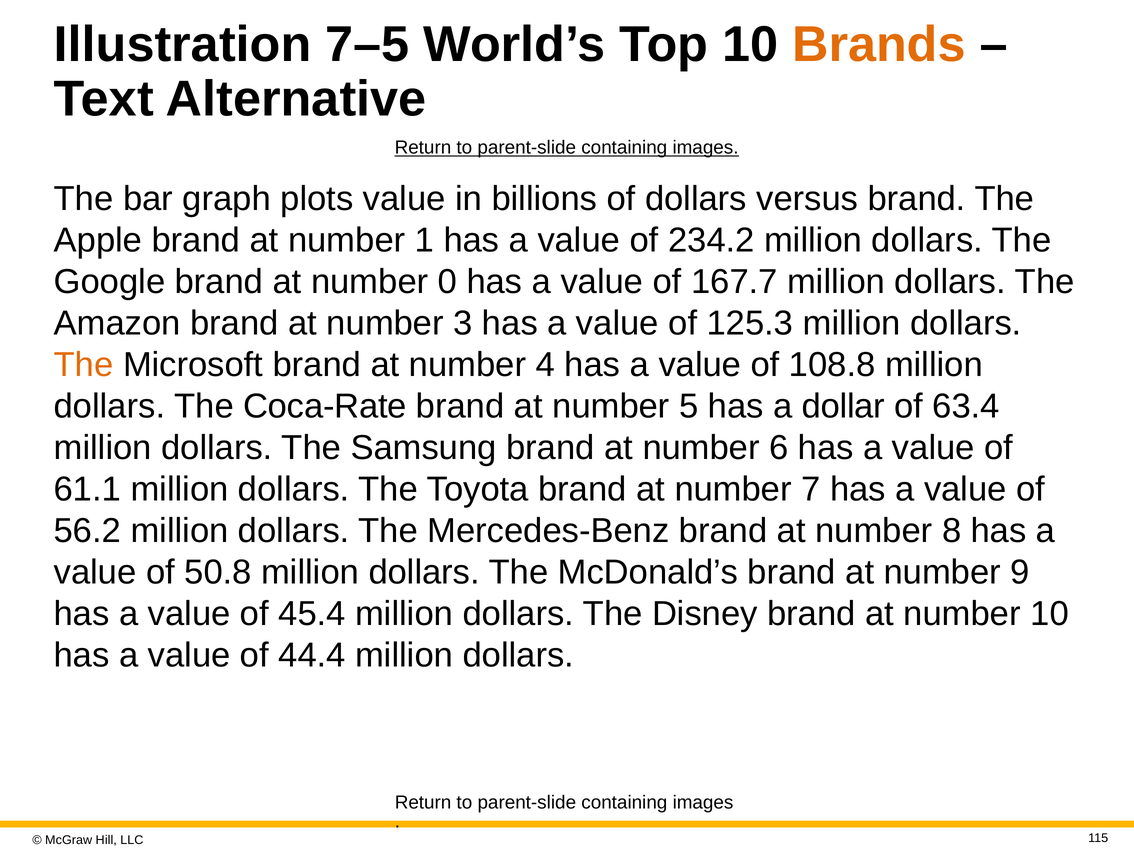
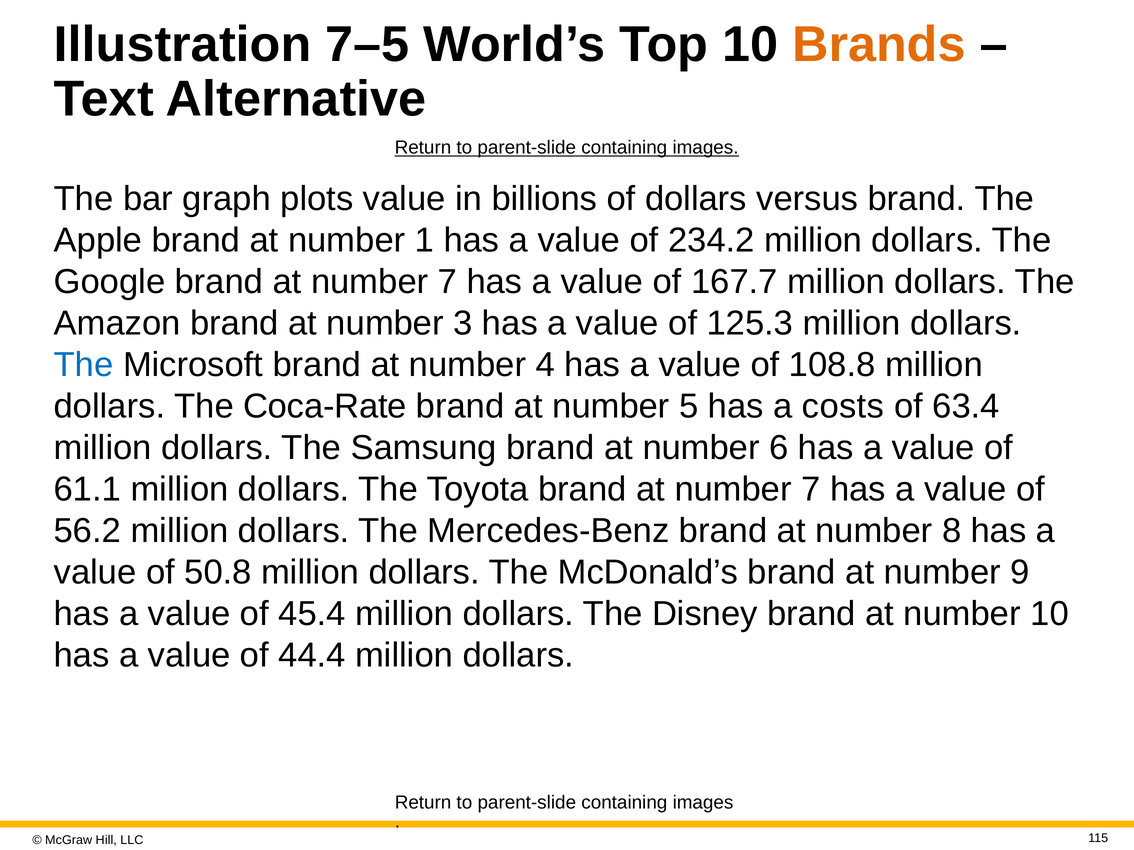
0: 0 -> 7 (447, 282)
The colour: orange -> blue (84, 365)
dollar: dollar -> costs (843, 407)
